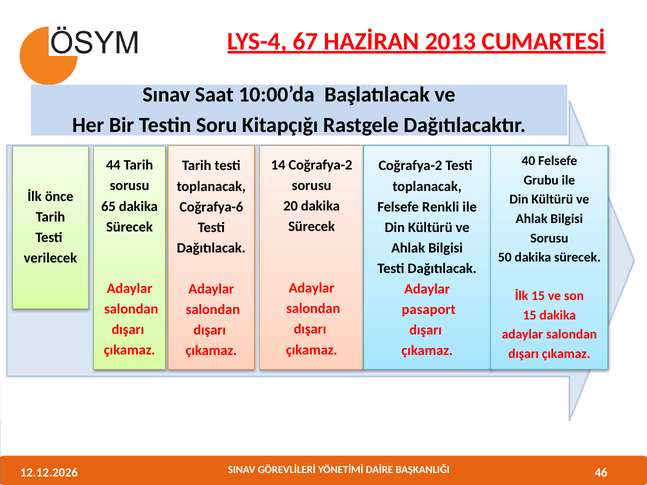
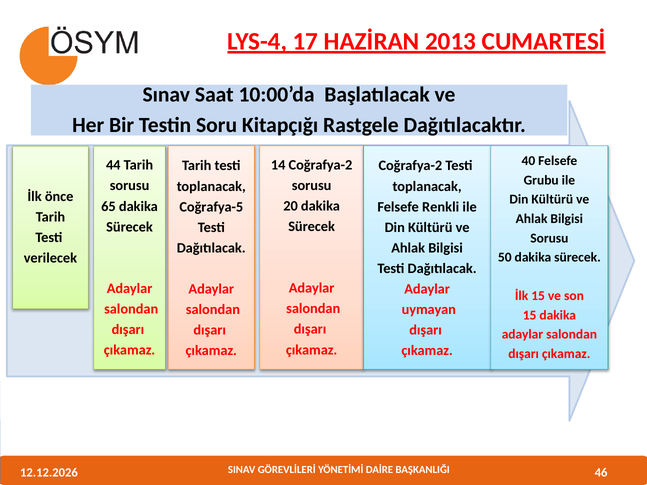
67: 67 -> 17 (305, 42)
Coğrafya-6: Coğrafya-6 -> Coğrafya-5 (211, 207)
pasaport: pasaport -> uymayan (429, 310)
